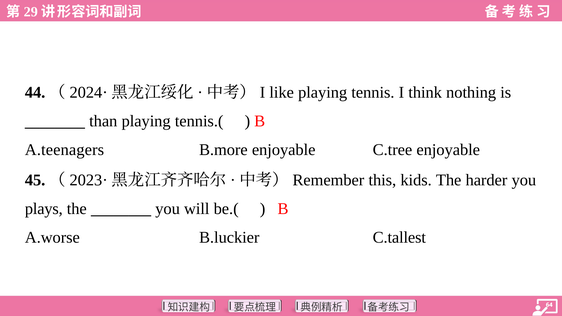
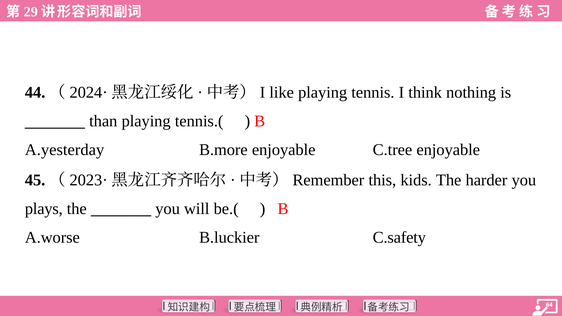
A.teenagers: A.teenagers -> A.yesterday (65, 150)
C.tallest: C.tallest -> C.safety (399, 237)
